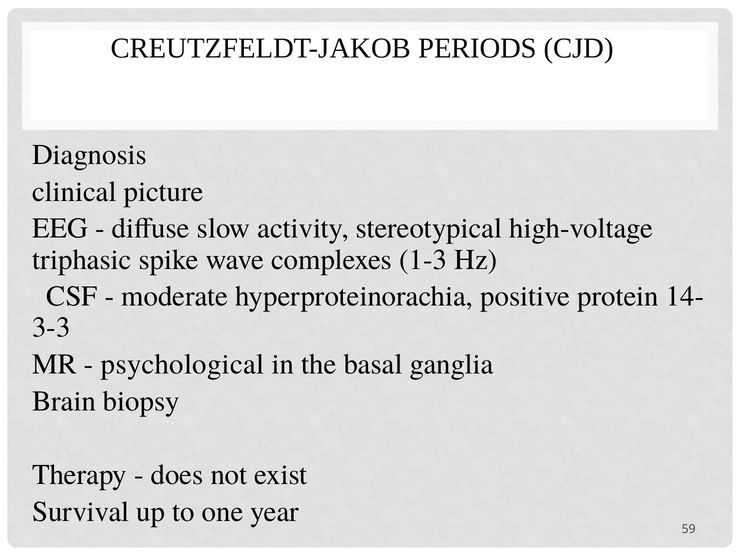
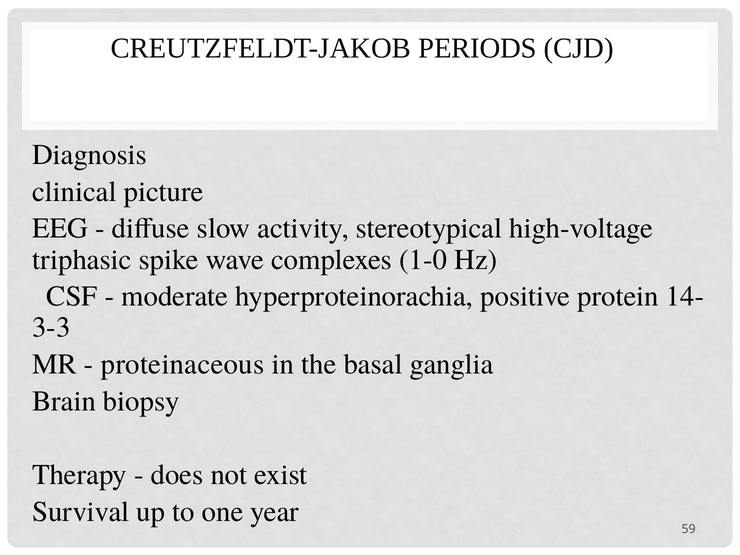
1-3: 1-3 -> 1-0 (423, 260)
psychological: psychological -> proteinaceous (183, 364)
